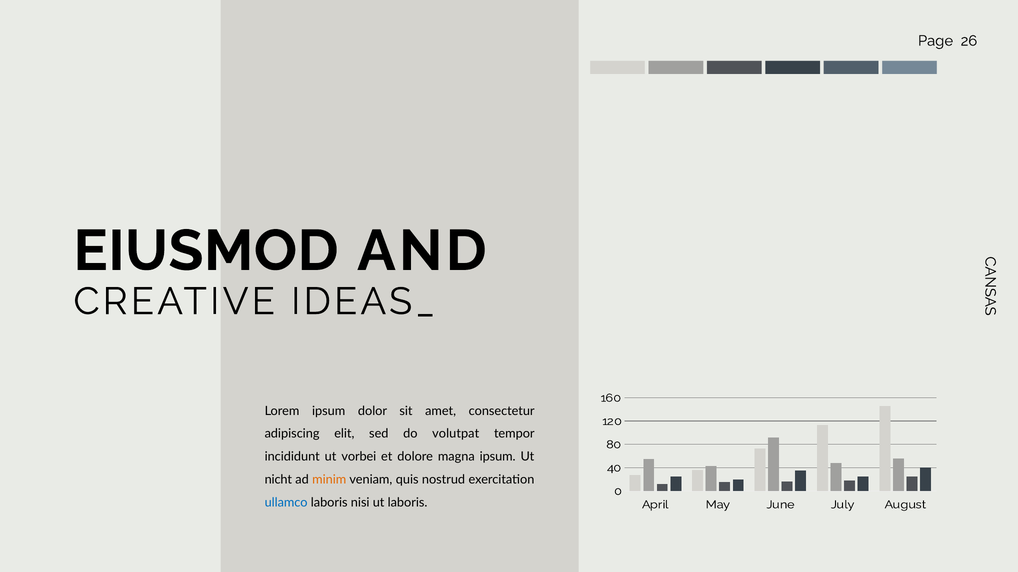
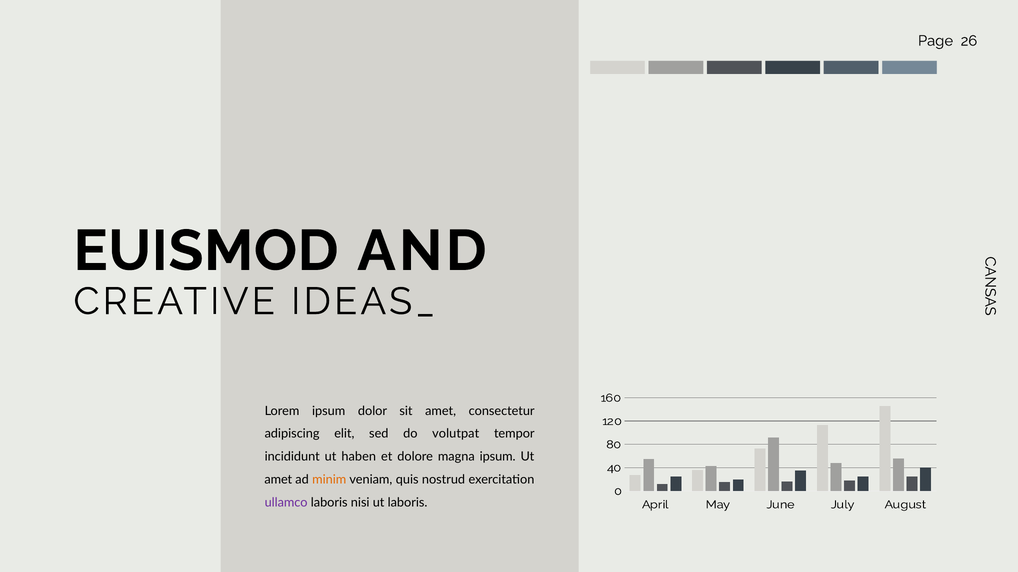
EIUSMOD: EIUSMOD -> EUISMOD (206, 251)
vorbei: vorbei -> haben (359, 457)
nicht: nicht -> amet (278, 480)
ullamco colour: blue -> purple (286, 503)
